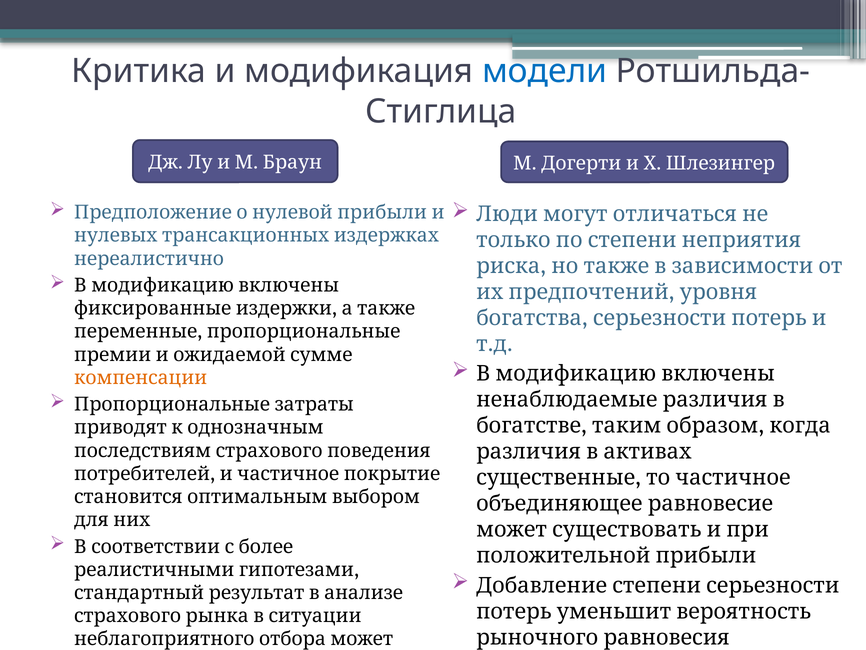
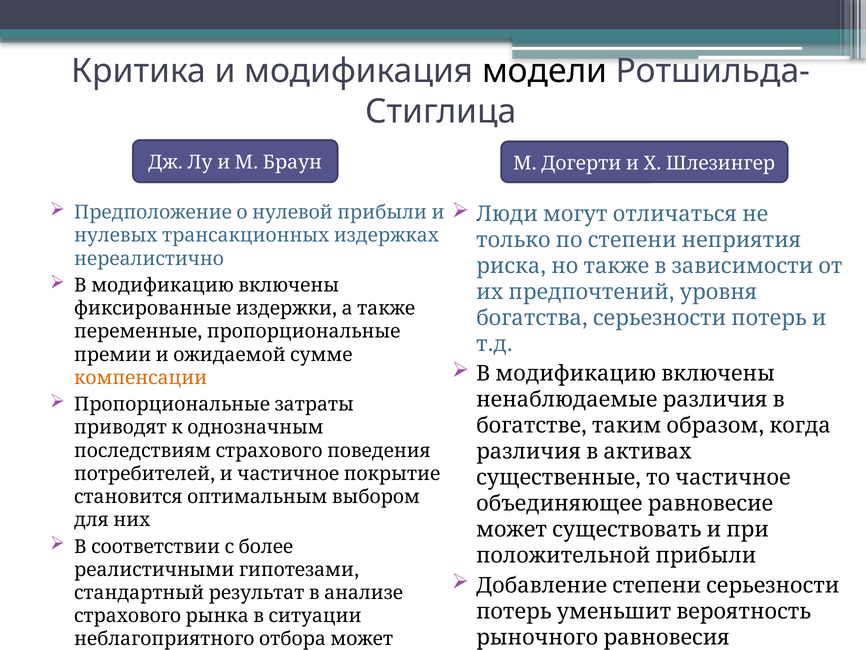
модели colour: blue -> black (545, 71)
